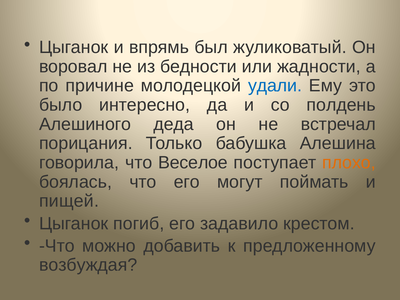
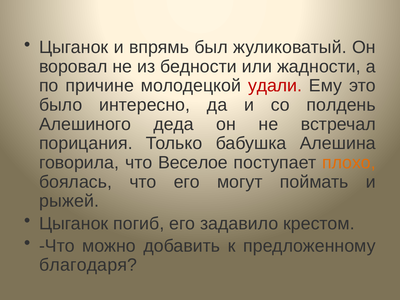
удали colour: blue -> red (275, 86)
пищей: пищей -> рыжей (69, 201)
возбуждая: возбуждая -> благодаря (88, 265)
